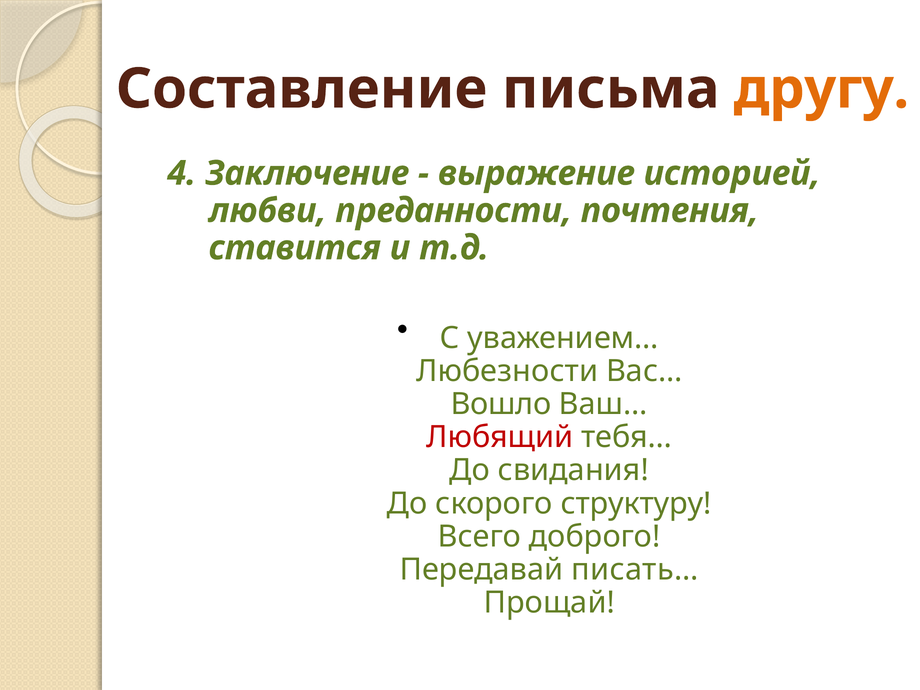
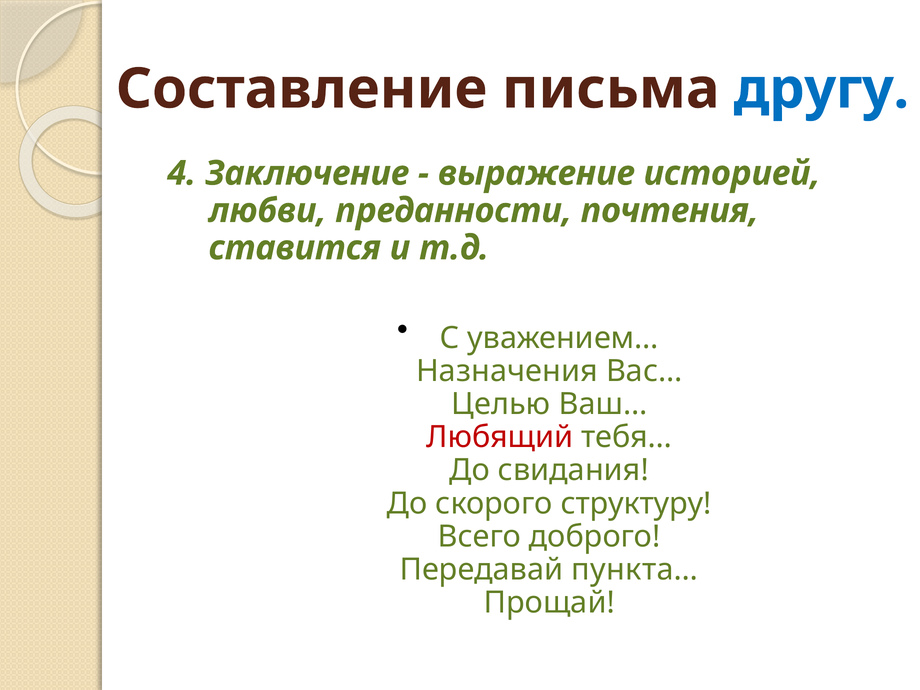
другу colour: orange -> blue (822, 89)
Любезности: Любезности -> Назначения (507, 371)
Вошло: Вошло -> Целью (501, 404)
писать…: писать… -> пункта… (635, 570)
